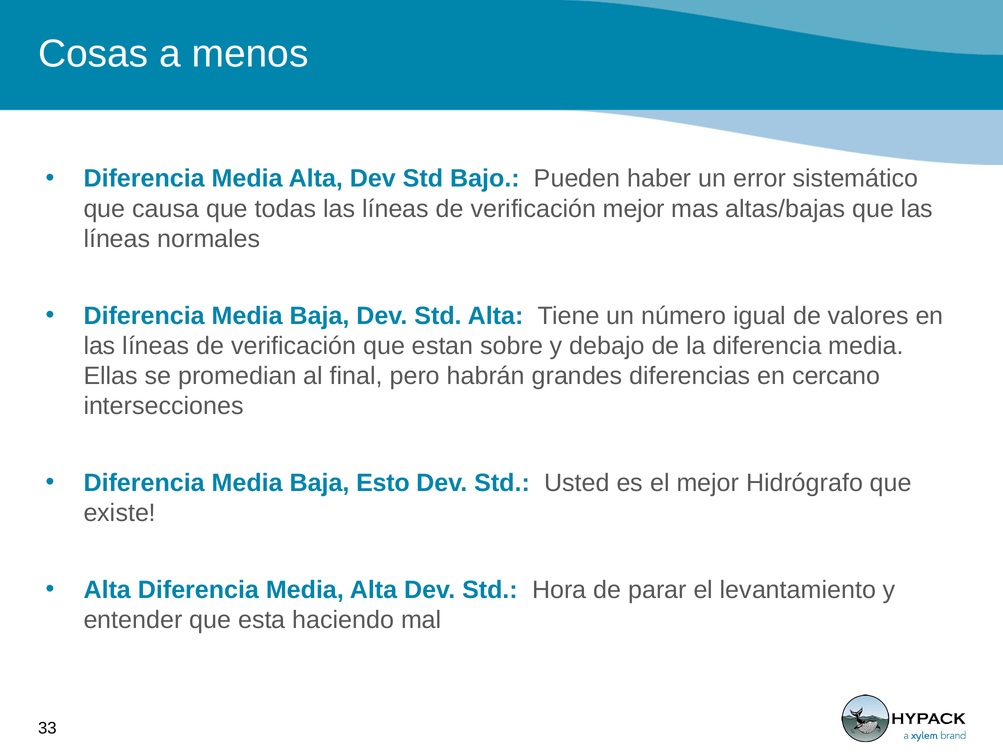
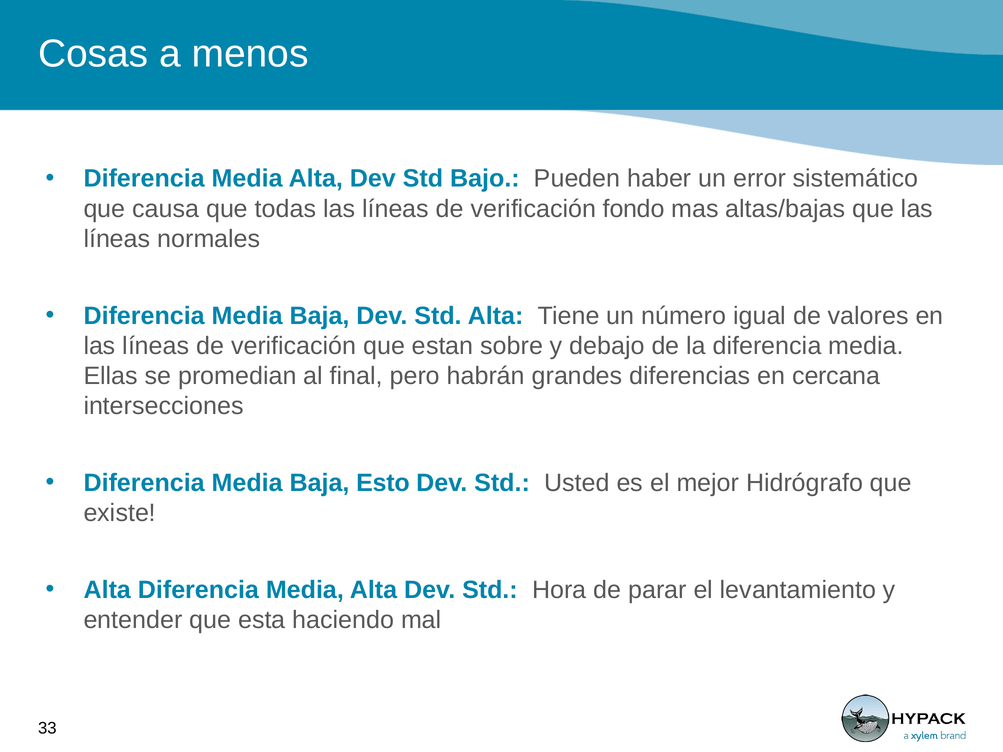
verificación mejor: mejor -> fondo (634, 209)
cercano: cercano -> cercana (836, 376)
